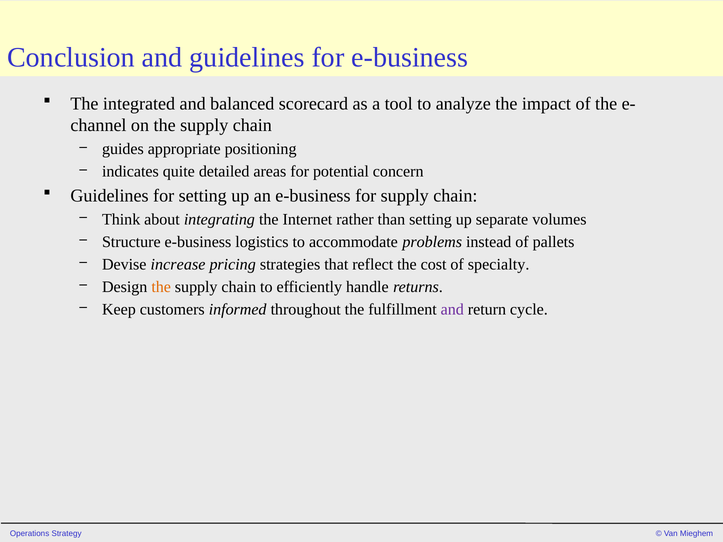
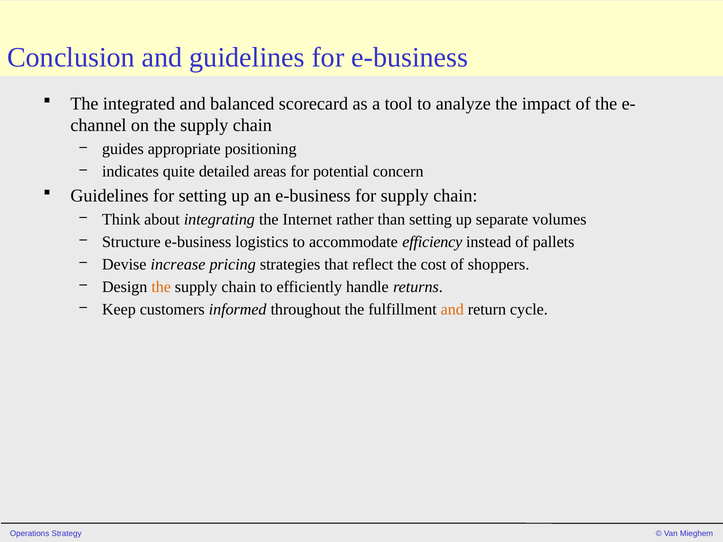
problems: problems -> efficiency (432, 242)
specialty: specialty -> shoppers (499, 264)
and colour: purple -> orange (452, 309)
